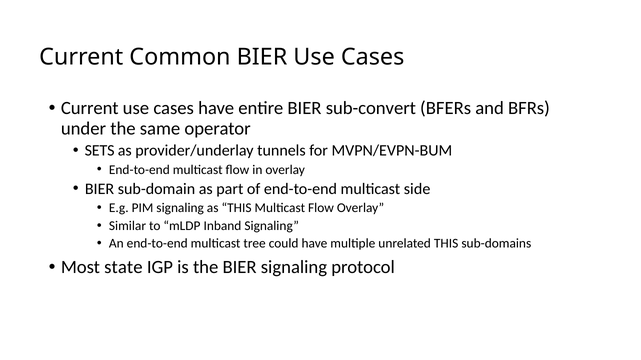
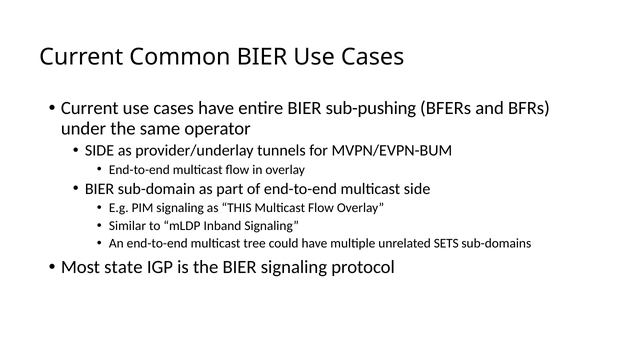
sub-convert: sub-convert -> sub-pushing (371, 108)
SETS: SETS -> SIDE (100, 151)
unrelated THIS: THIS -> SETS (446, 244)
